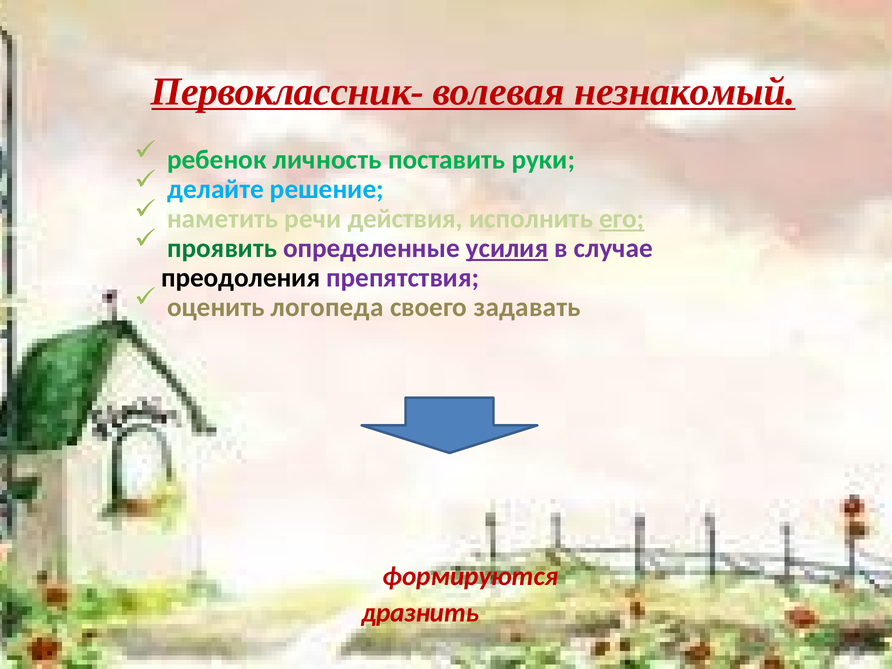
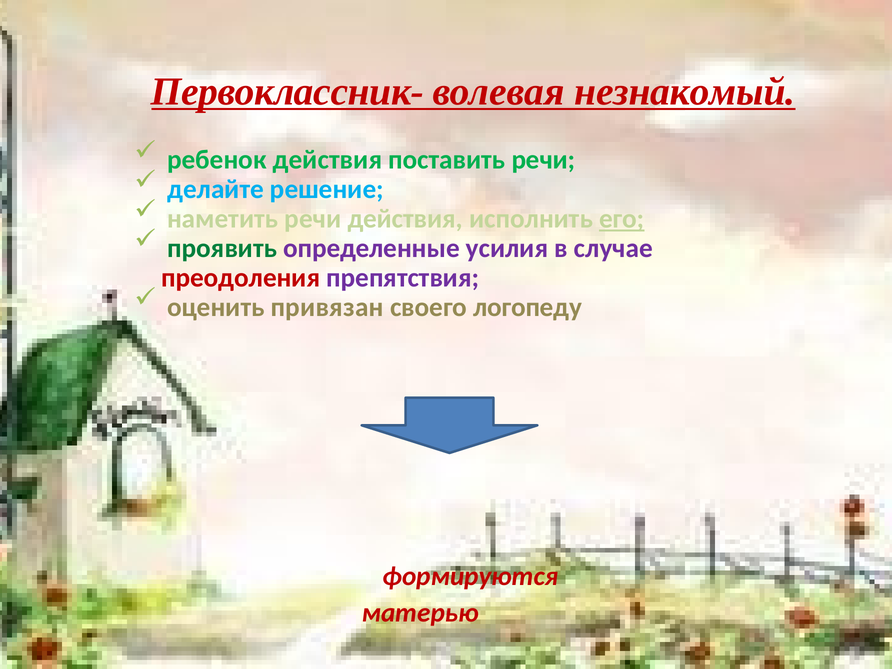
ребенок личность: личность -> действия (327, 160)
поставить руки: руки -> речи (543, 160)
усилия underline: present -> none (507, 248)
преодоления colour: black -> red (241, 278)
логопеда: логопеда -> привязан (327, 307)
задавать: задавать -> логопеду (528, 307)
дразнить: дразнить -> матерью (420, 613)
